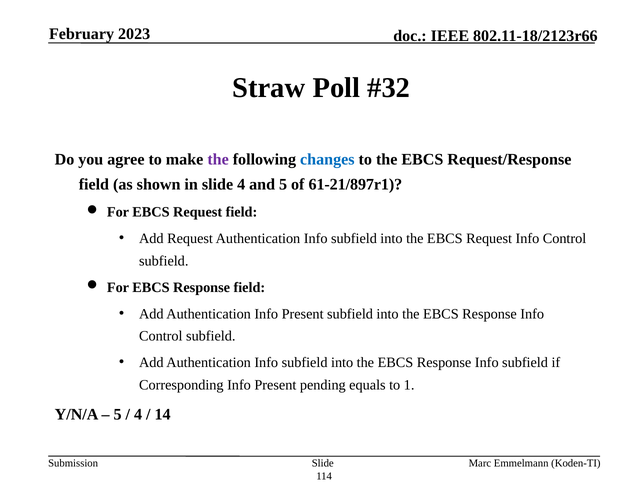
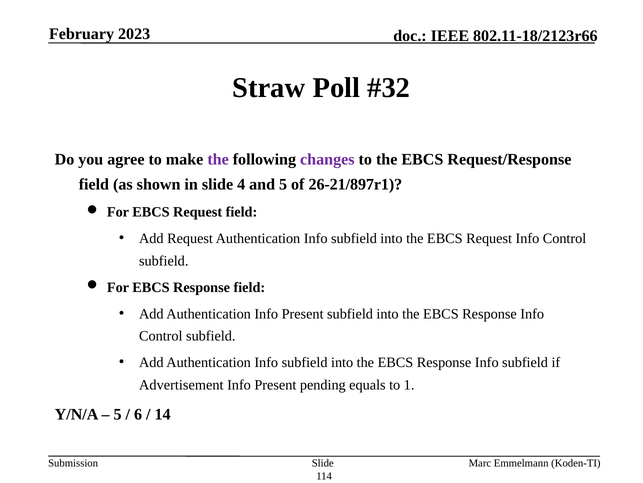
changes colour: blue -> purple (327, 159)
61-21/897r1: 61-21/897r1 -> 26-21/897r1 (355, 184)
Corresponding: Corresponding -> Advertisement (181, 384)
4: 4 -> 6 (138, 414)
